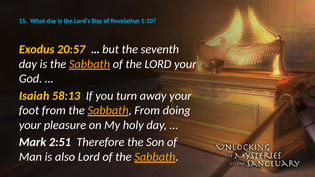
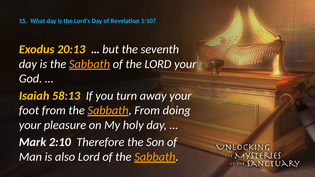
20:57: 20:57 -> 20:13 (71, 49)
2:51: 2:51 -> 2:10 (60, 142)
